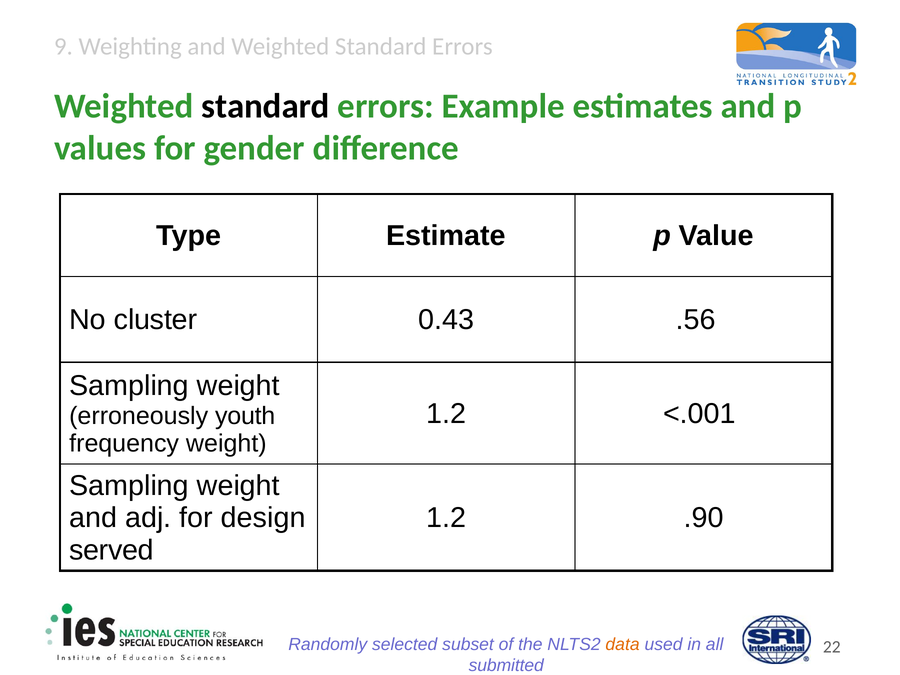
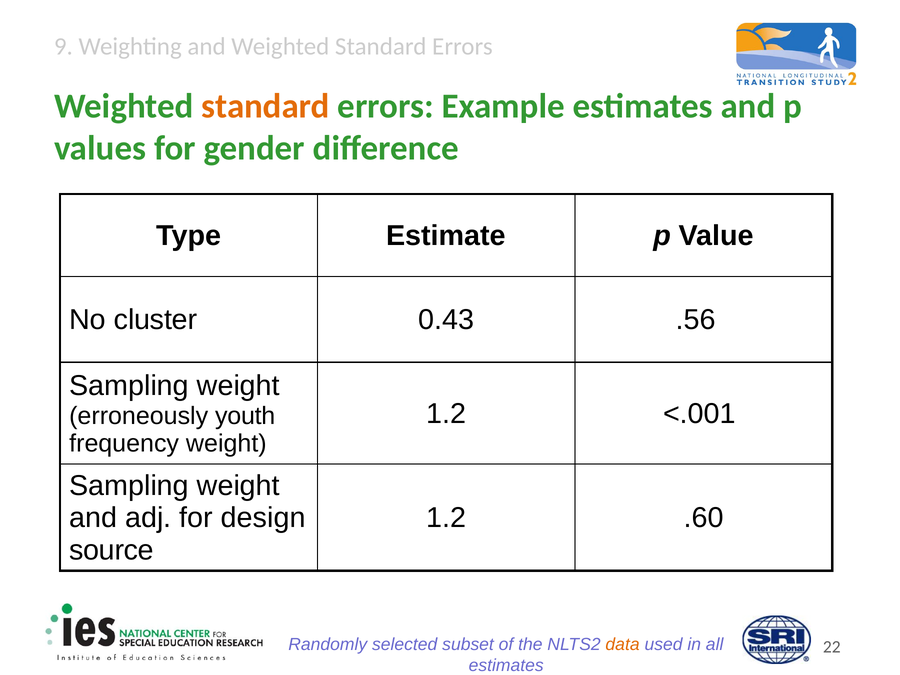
standard colour: black -> orange (266, 106)
.90: .90 -> .60 (704, 518)
served: served -> source (111, 550)
submitted: submitted -> estimates (506, 665)
